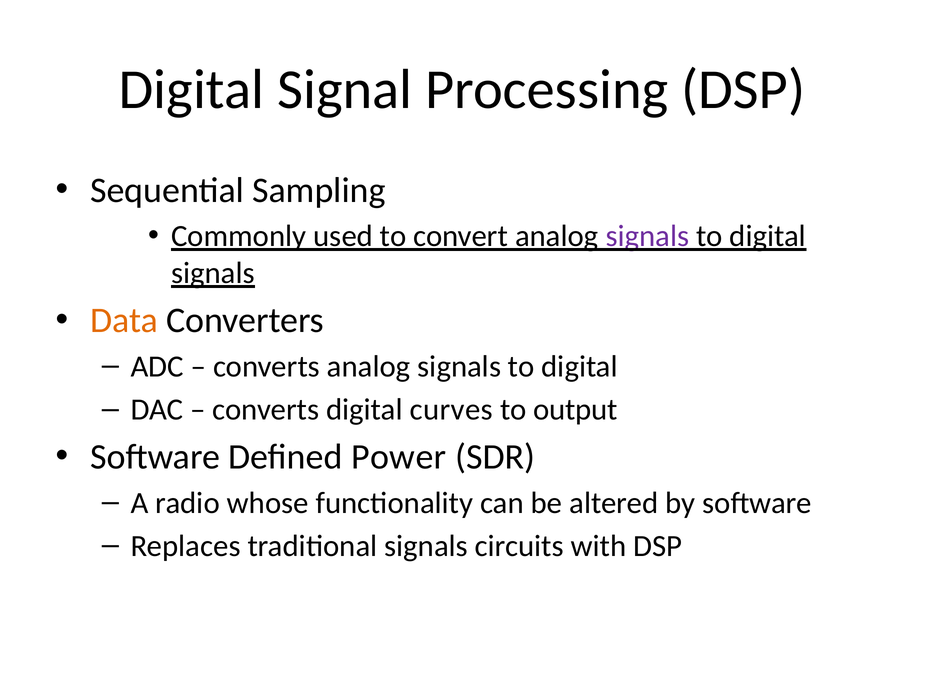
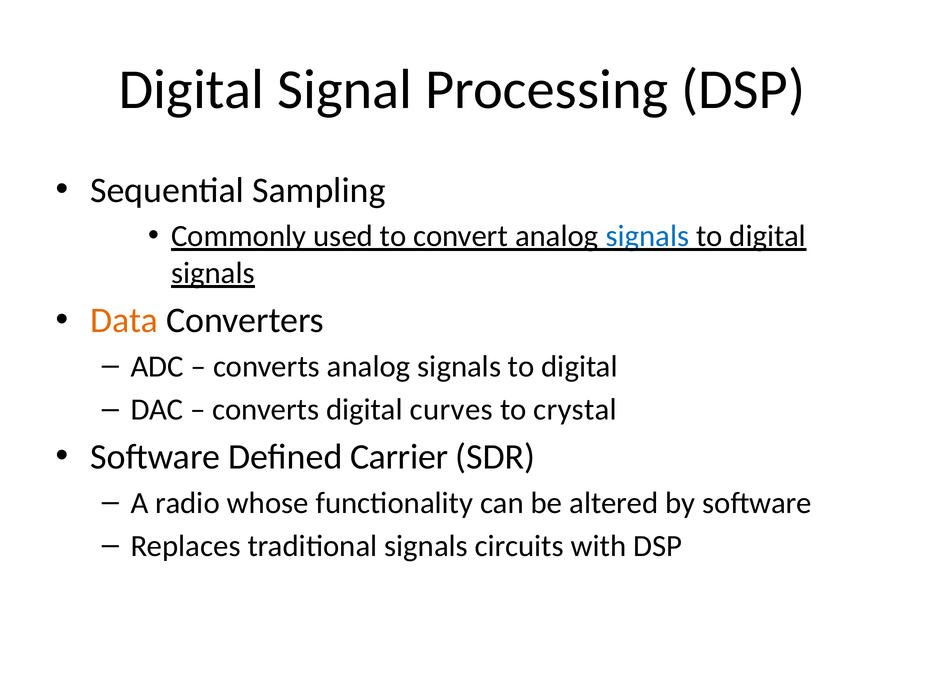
signals colour: purple -> blue (647, 236)
output: output -> crystal (575, 410)
Power: Power -> Carrier (399, 458)
